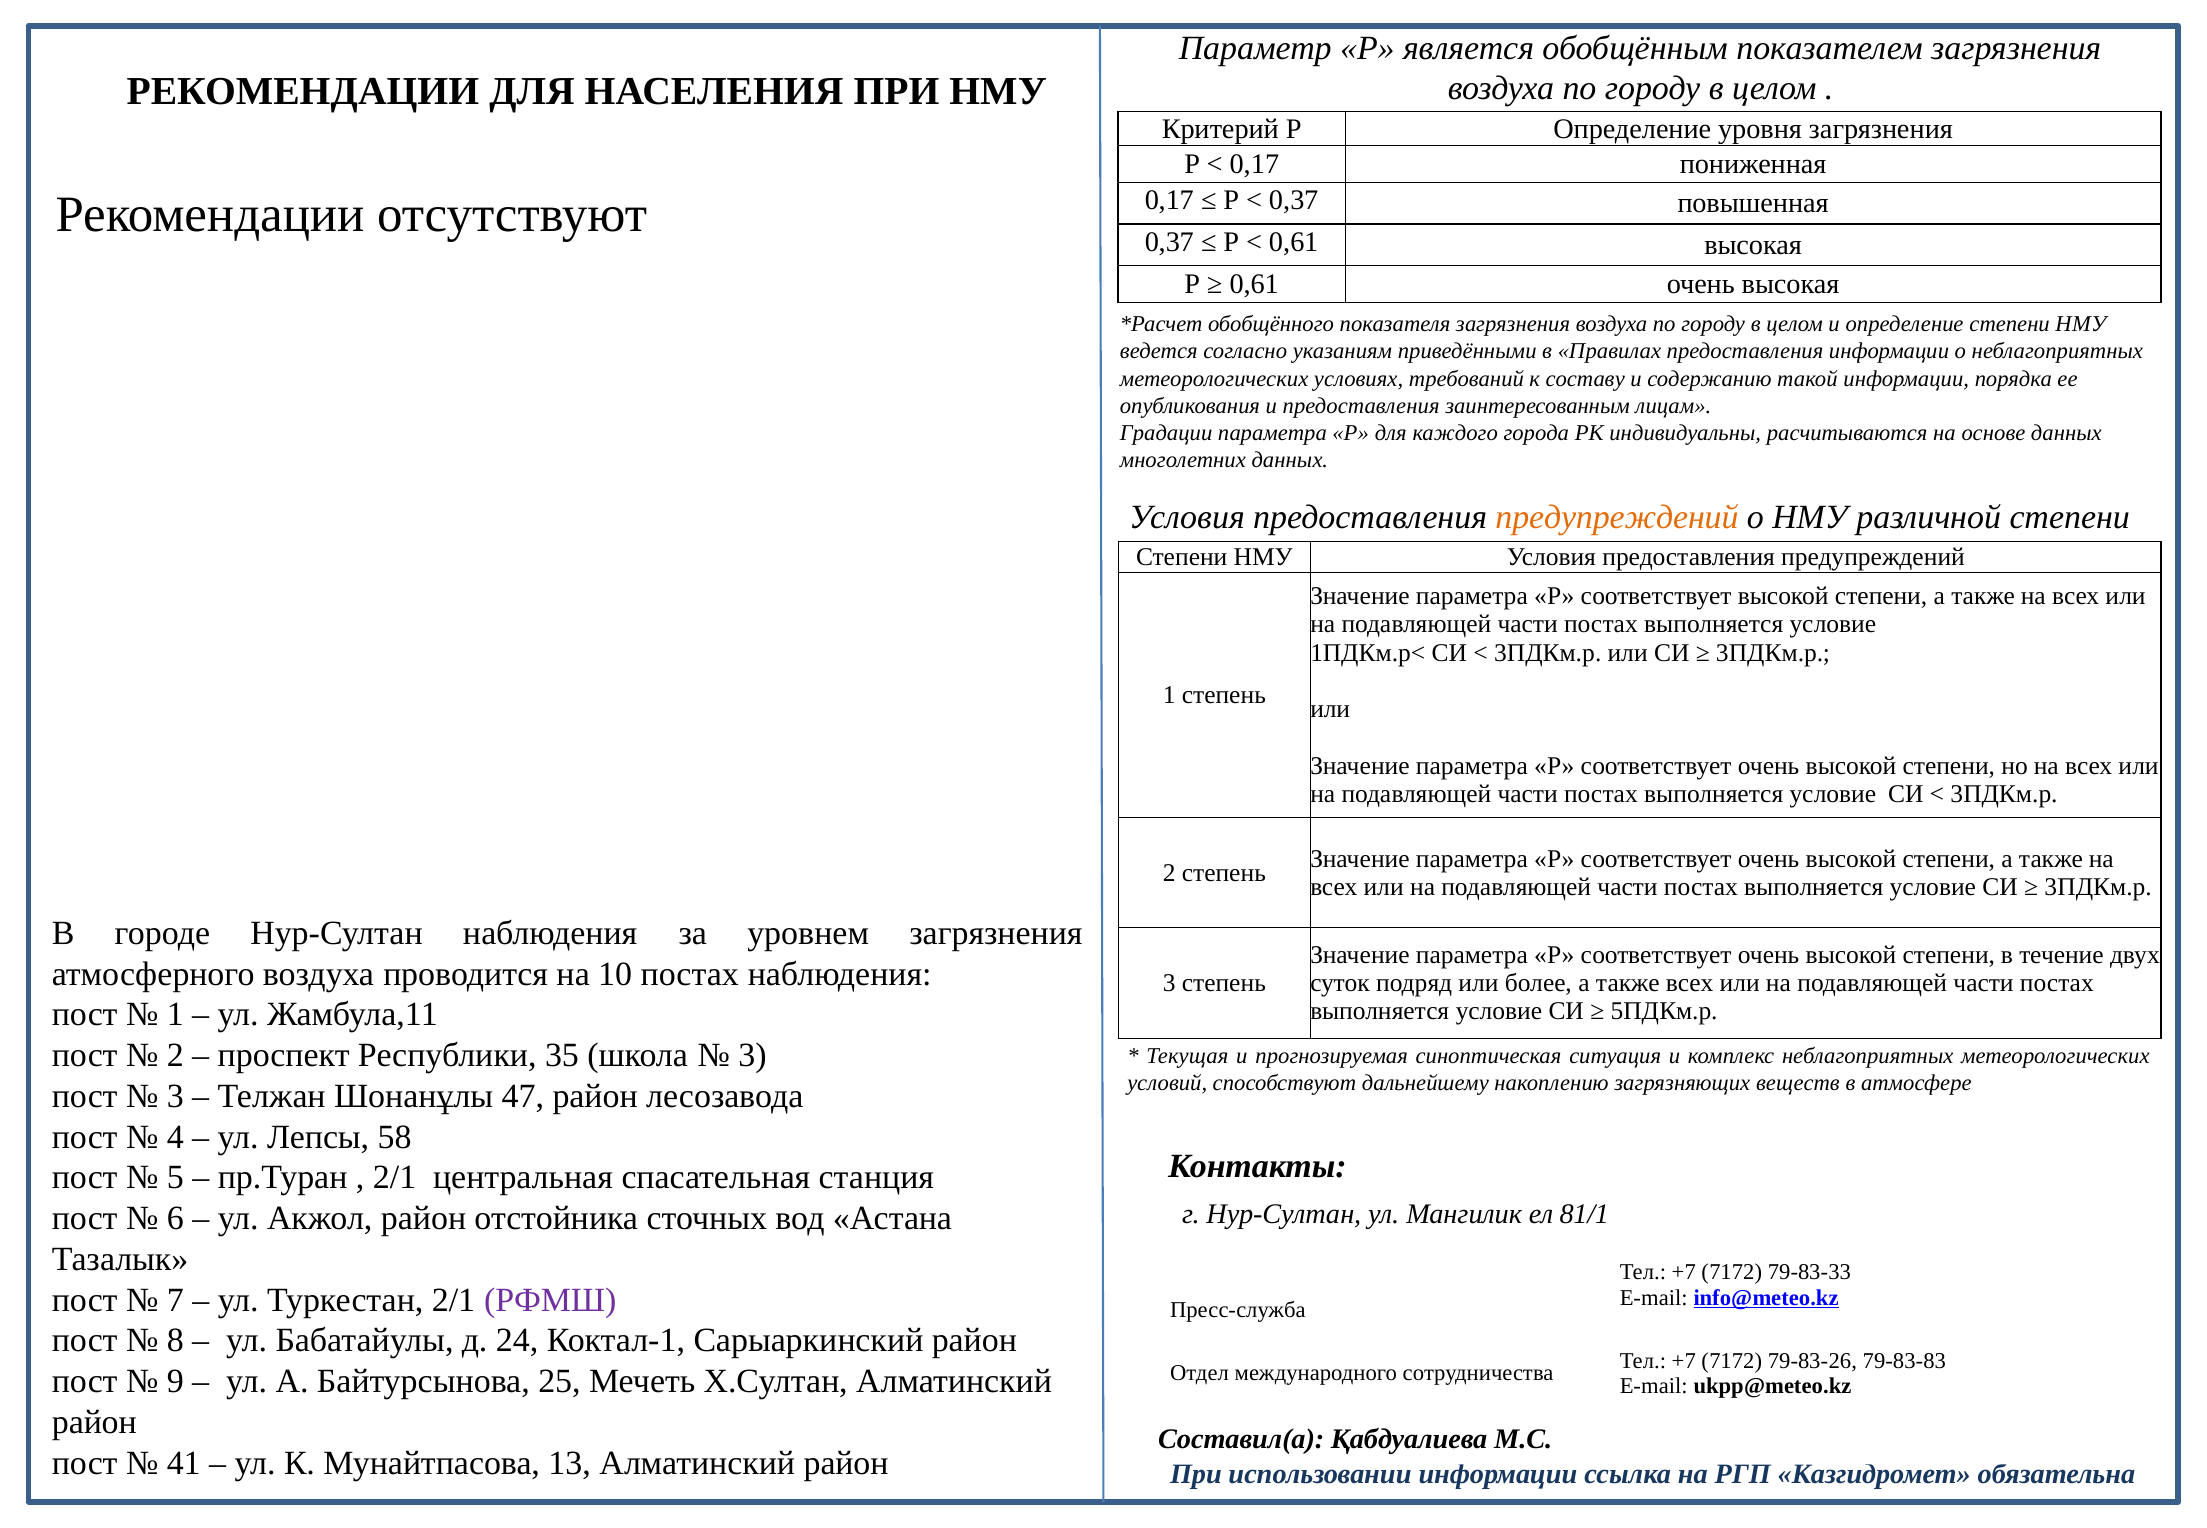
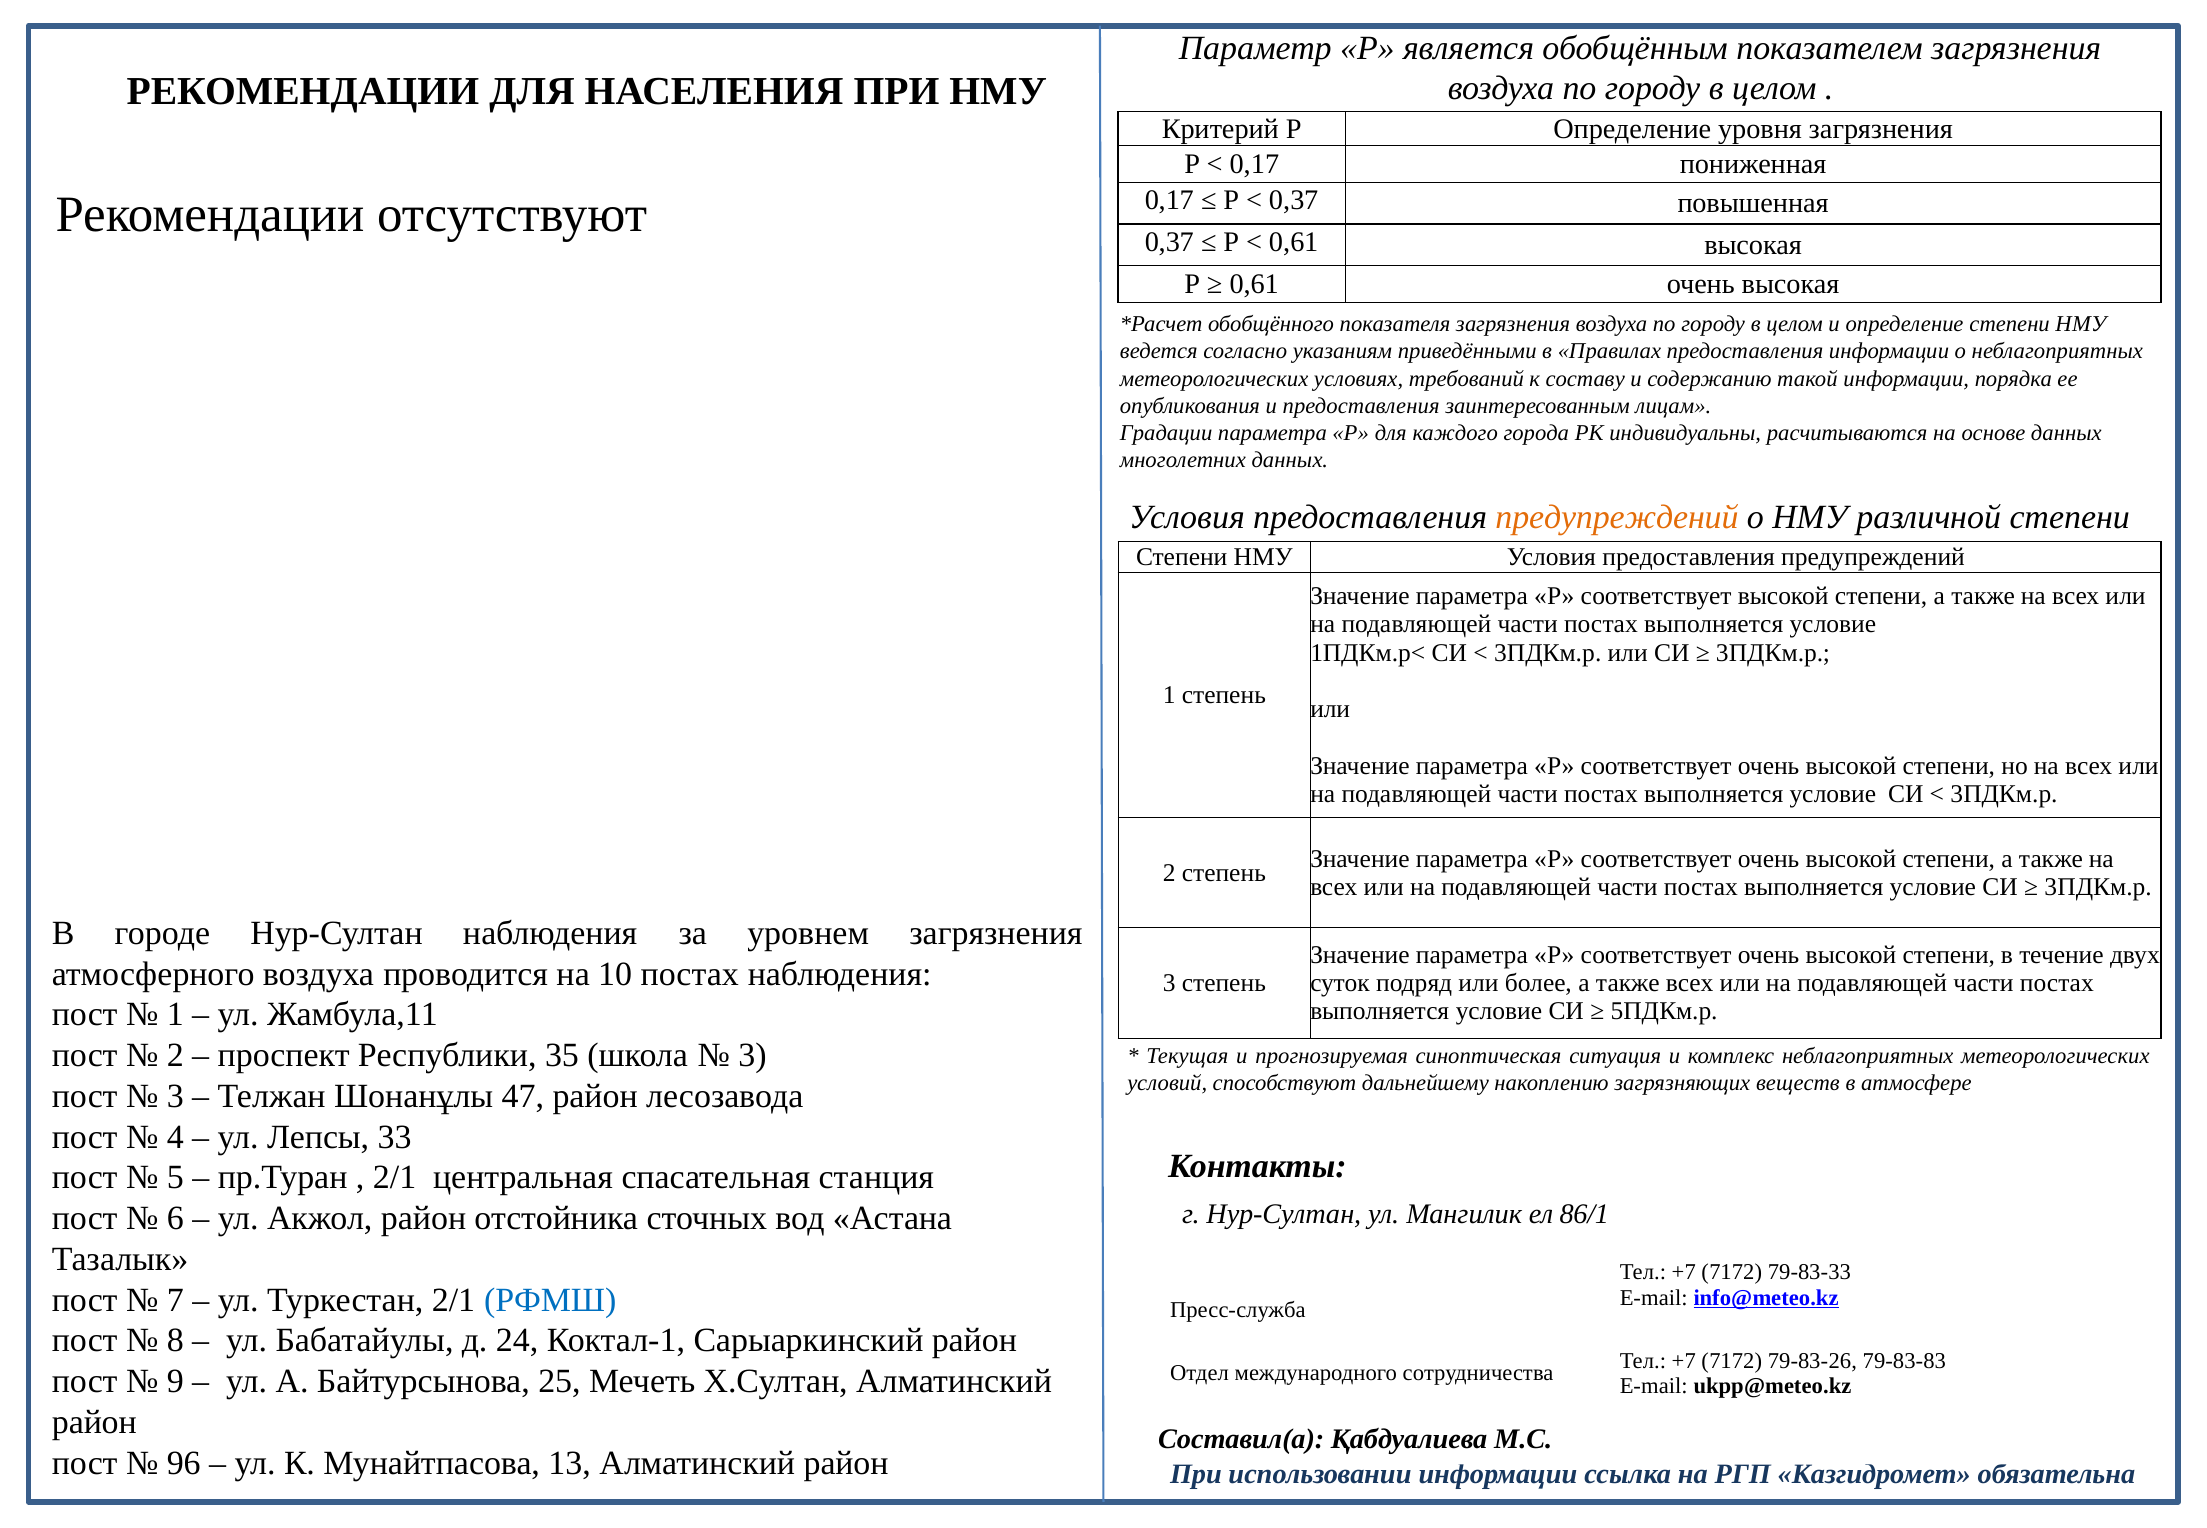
58: 58 -> 33 (395, 1137)
81/1: 81/1 -> 86/1 (1584, 1214)
РФМШ colour: purple -> blue (550, 1300)
41: 41 -> 96 (184, 1463)
